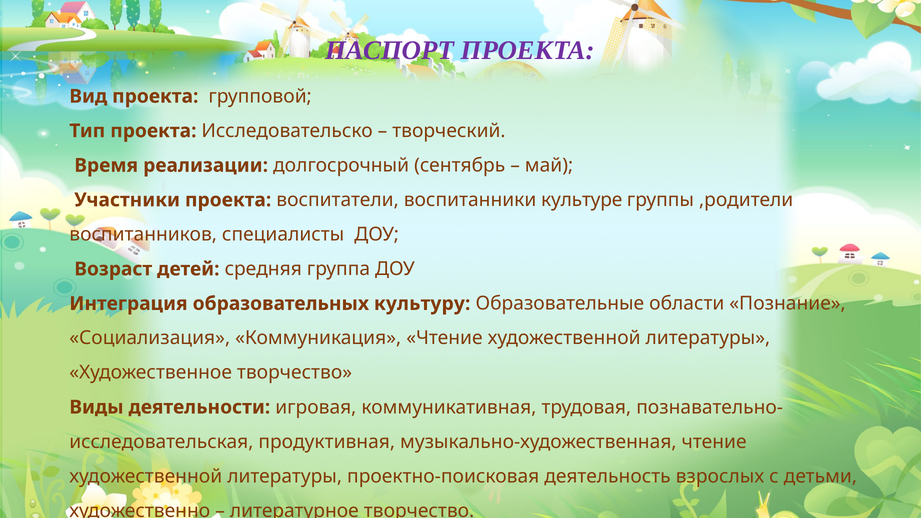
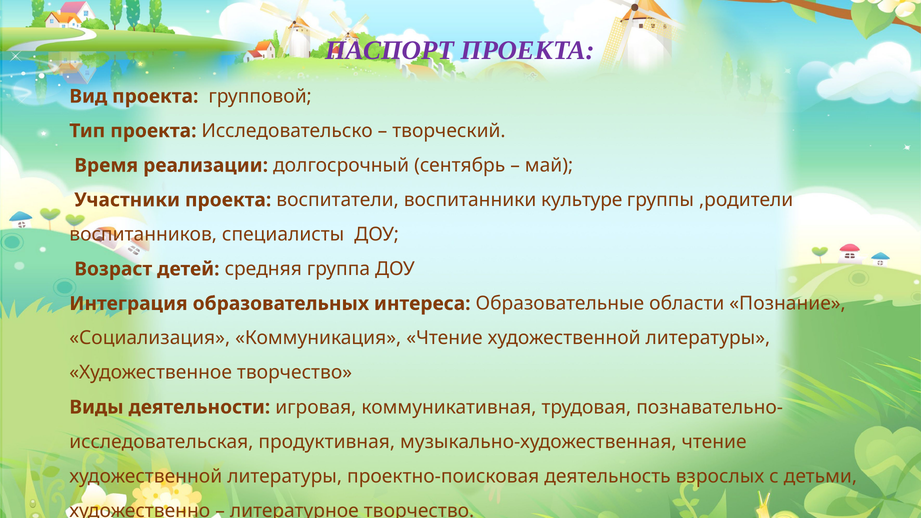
культуру: культуру -> интереса (422, 304)
